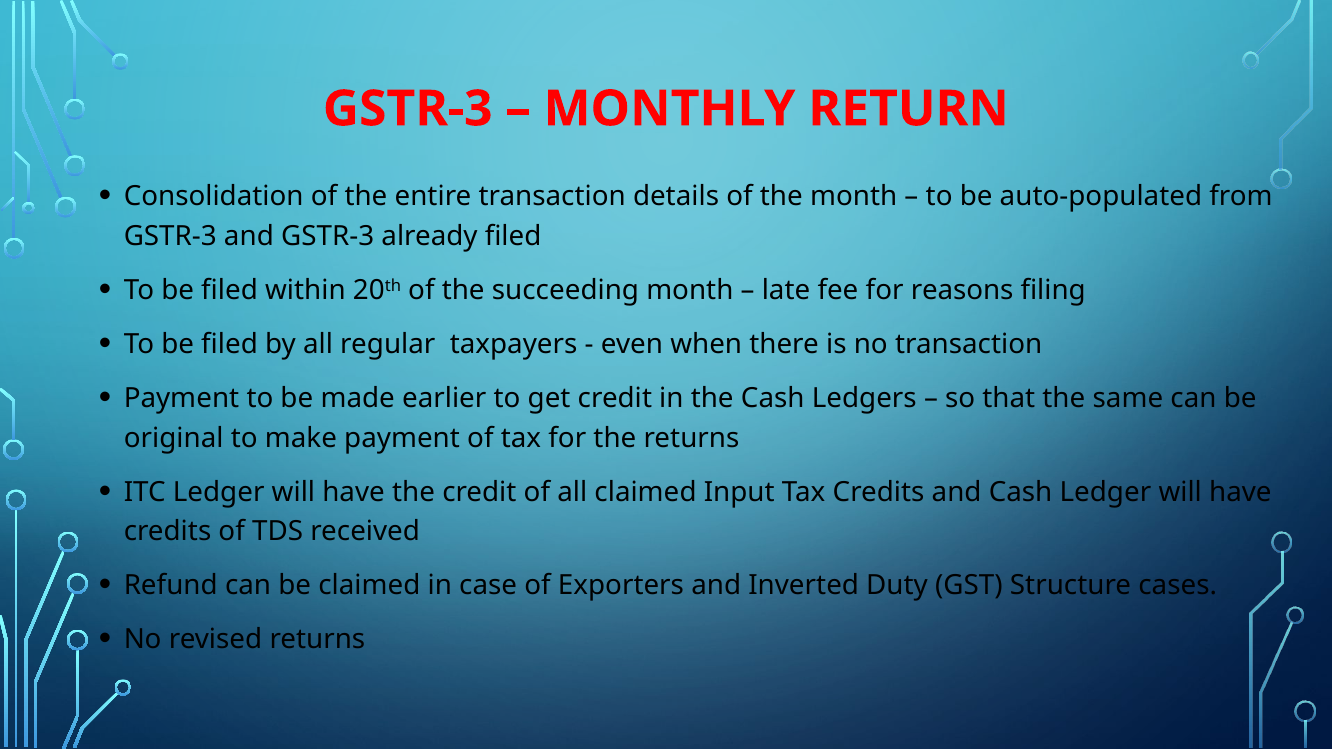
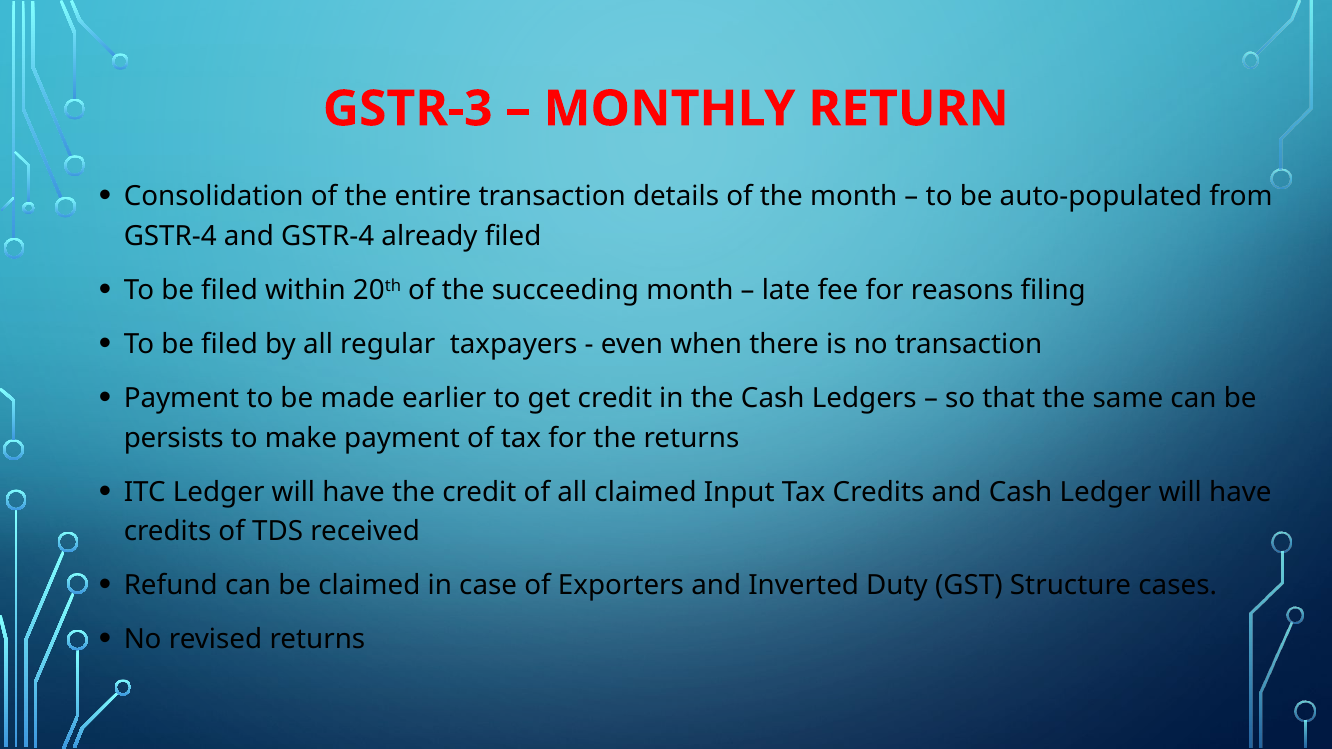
GSTR-3: GSTR-3 -> GSTR-4 (170, 237)
and GSTR-3: GSTR-3 -> GSTR-4 (328, 237)
original: original -> persists (174, 438)
